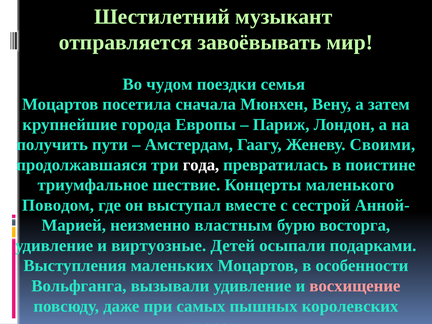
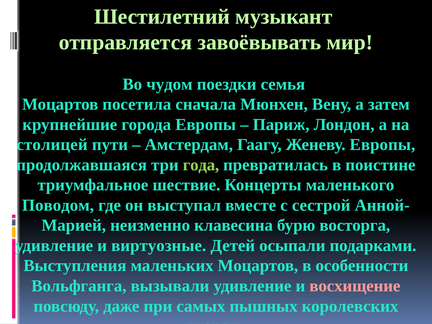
получить: получить -> столицей (52, 145)
Женеву Своими: Своими -> Европы (382, 145)
года colour: white -> light green (201, 165)
властным: властным -> клавесина (234, 225)
